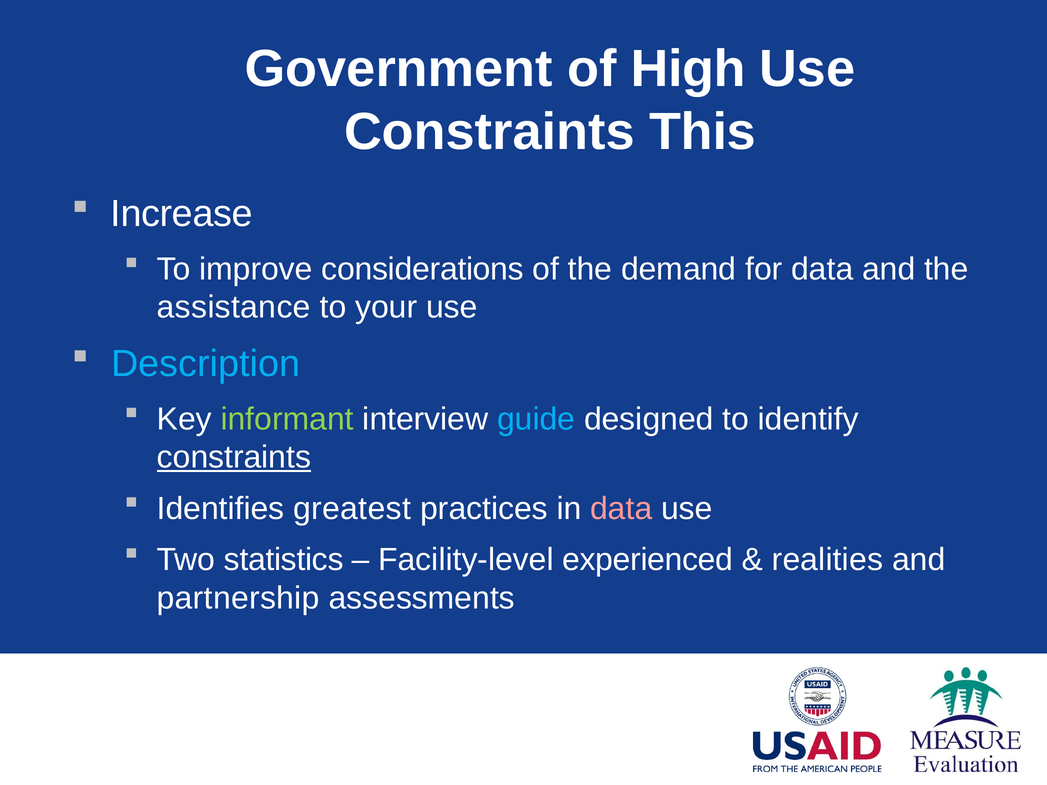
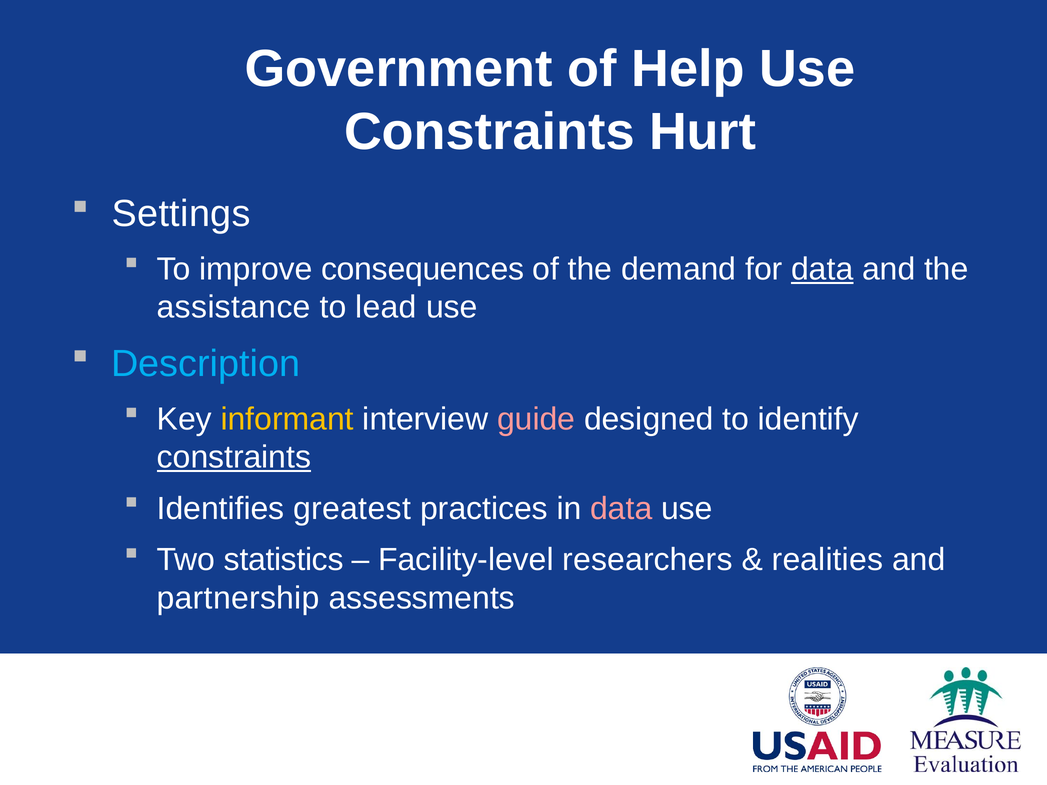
High: High -> Help (688, 69)
This: This -> Hurt (703, 132)
Increase: Increase -> Settings (181, 214)
considerations: considerations -> consequences (423, 269)
data underline: none -> present (822, 269)
your: your -> lead (386, 308)
informant colour: light green -> yellow (287, 419)
guide colour: light blue -> pink (536, 419)
experienced: experienced -> researchers (648, 560)
